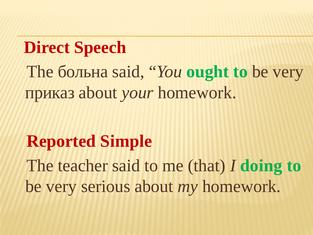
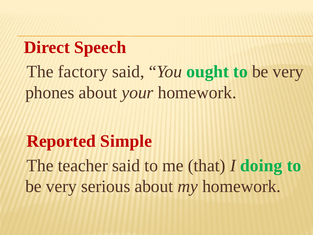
больна: больна -> factory (83, 72)
приказ: приказ -> phones (50, 92)
